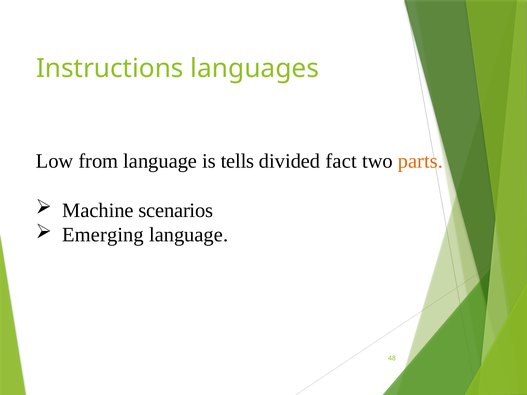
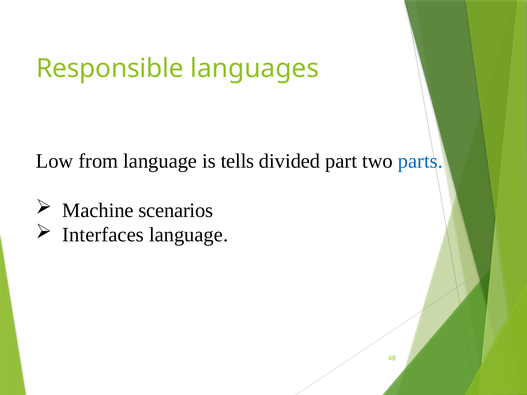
Instructions: Instructions -> Responsible (110, 69)
fact: fact -> part (341, 161)
parts colour: orange -> blue (420, 161)
Emerging: Emerging -> Interfaces (103, 235)
